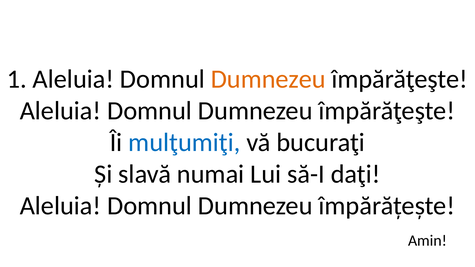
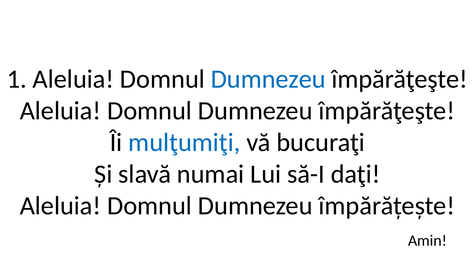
Dumnezeu colour: orange -> blue (268, 79)
